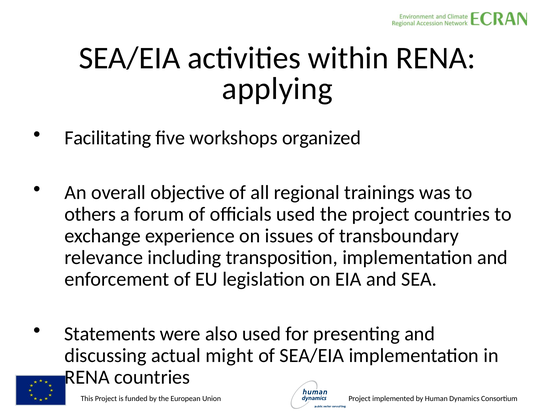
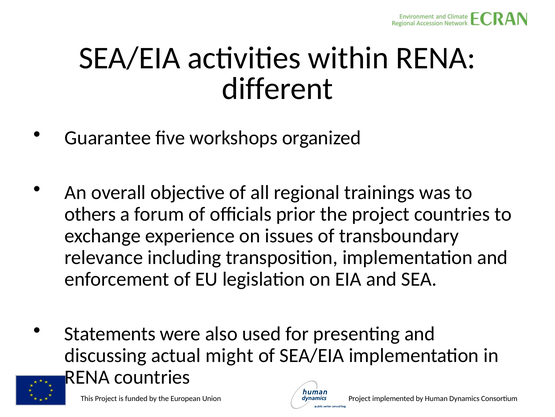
applying: applying -> different (278, 88)
Facilitating: Facilitating -> Guarantee (108, 138)
officials used: used -> prior (296, 214)
